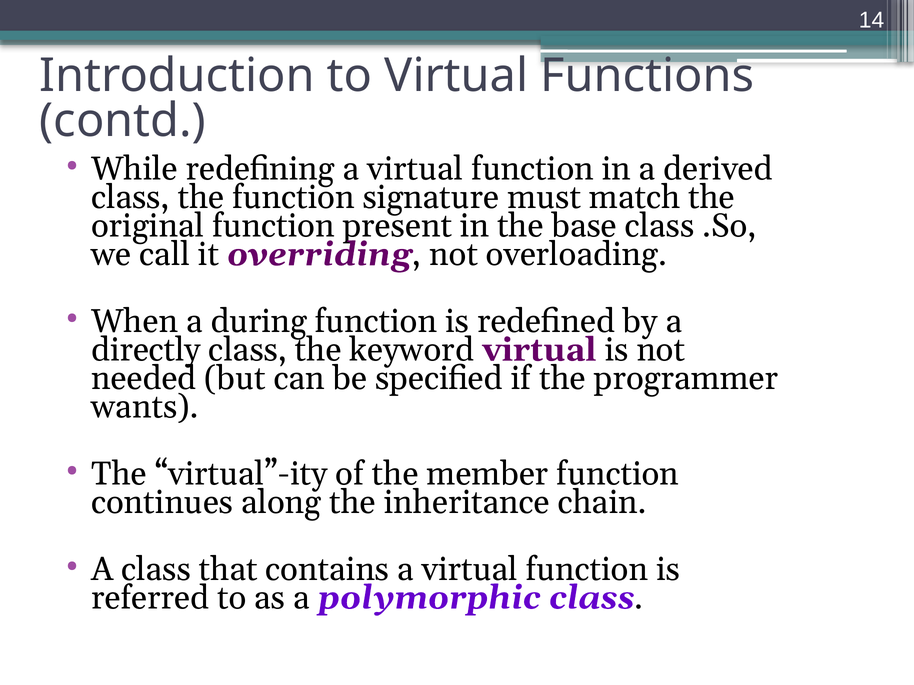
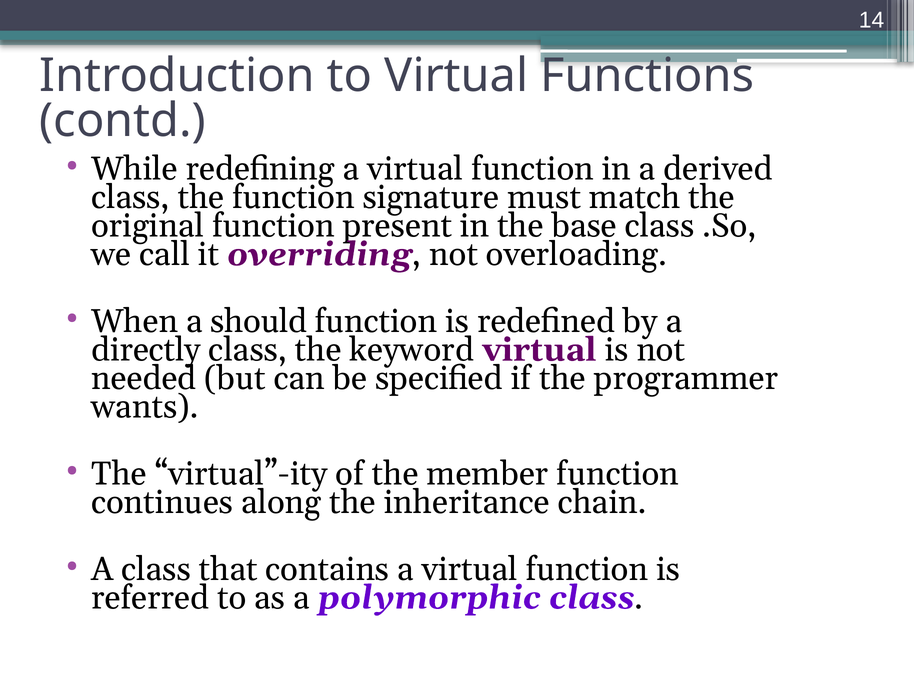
during: during -> should (259, 322)
